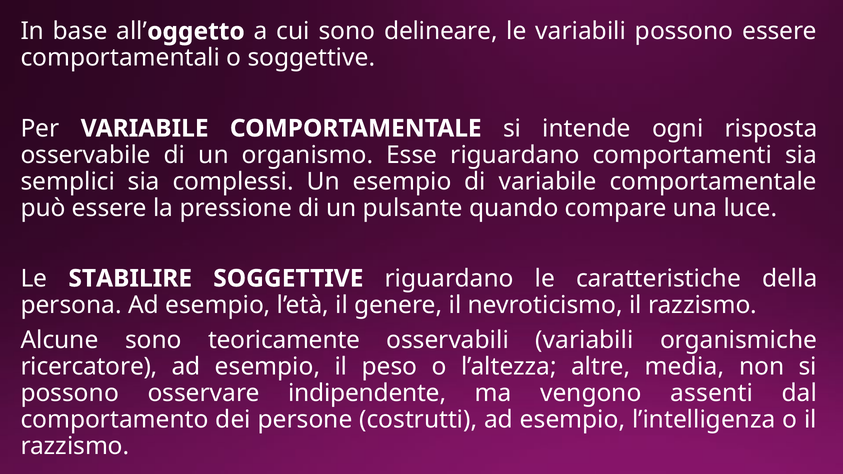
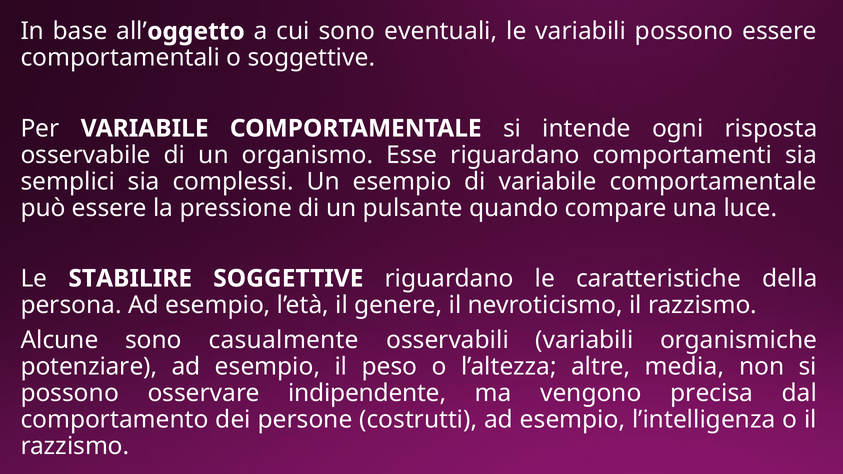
delineare: delineare -> eventuali (441, 31)
teoricamente: teoricamente -> casualmente (284, 340)
ricercatore: ricercatore -> potenziare (89, 367)
assenti: assenti -> precisa (712, 393)
